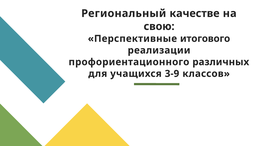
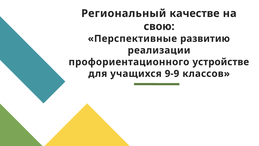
итогового: итогового -> развитию (205, 39)
различных: различных -> устройстве (221, 62)
3-9: 3-9 -> 9-9 (172, 74)
